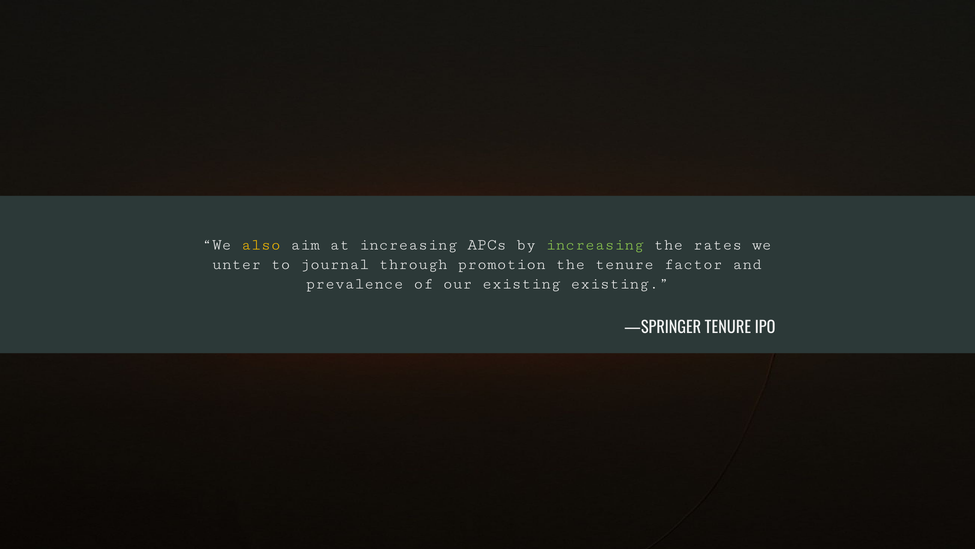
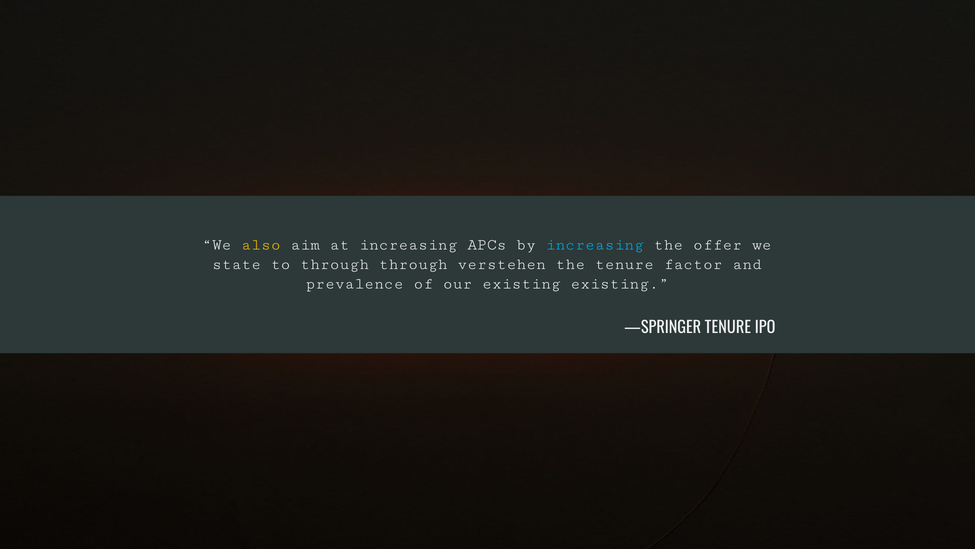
increasing colour: light green -> light blue (595, 244)
rates: rates -> offer (718, 244)
unter: unter -> state (237, 263)
to journal: journal -> through (335, 263)
promotion: promotion -> verstehen (502, 263)
